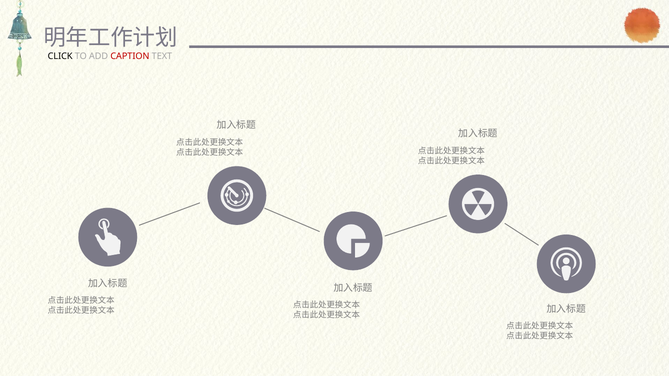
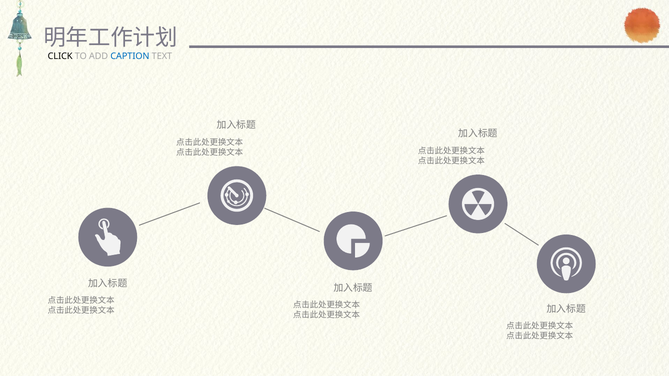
CAPTION colour: red -> blue (130, 56)
